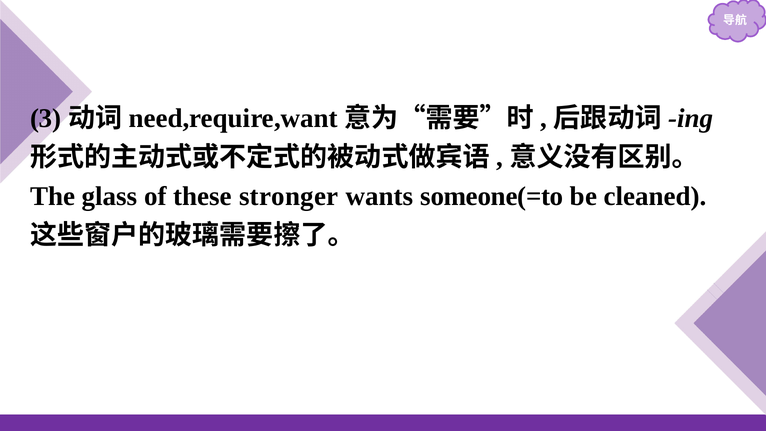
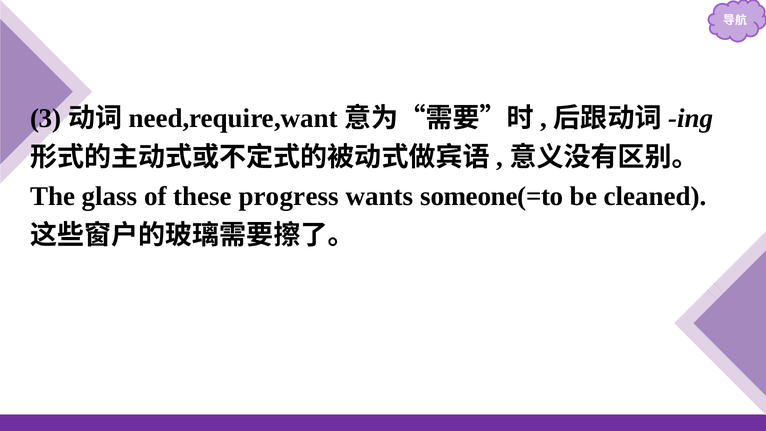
stronger: stronger -> progress (289, 196)
